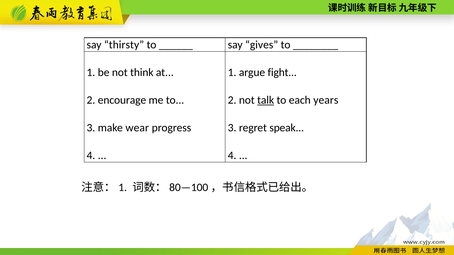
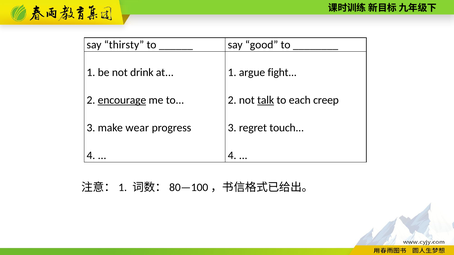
gives: gives -> good (262, 45)
think: think -> drink (142, 72)
encourage underline: none -> present (122, 100)
years: years -> creep (326, 100)
speak: speak -> touch (287, 128)
